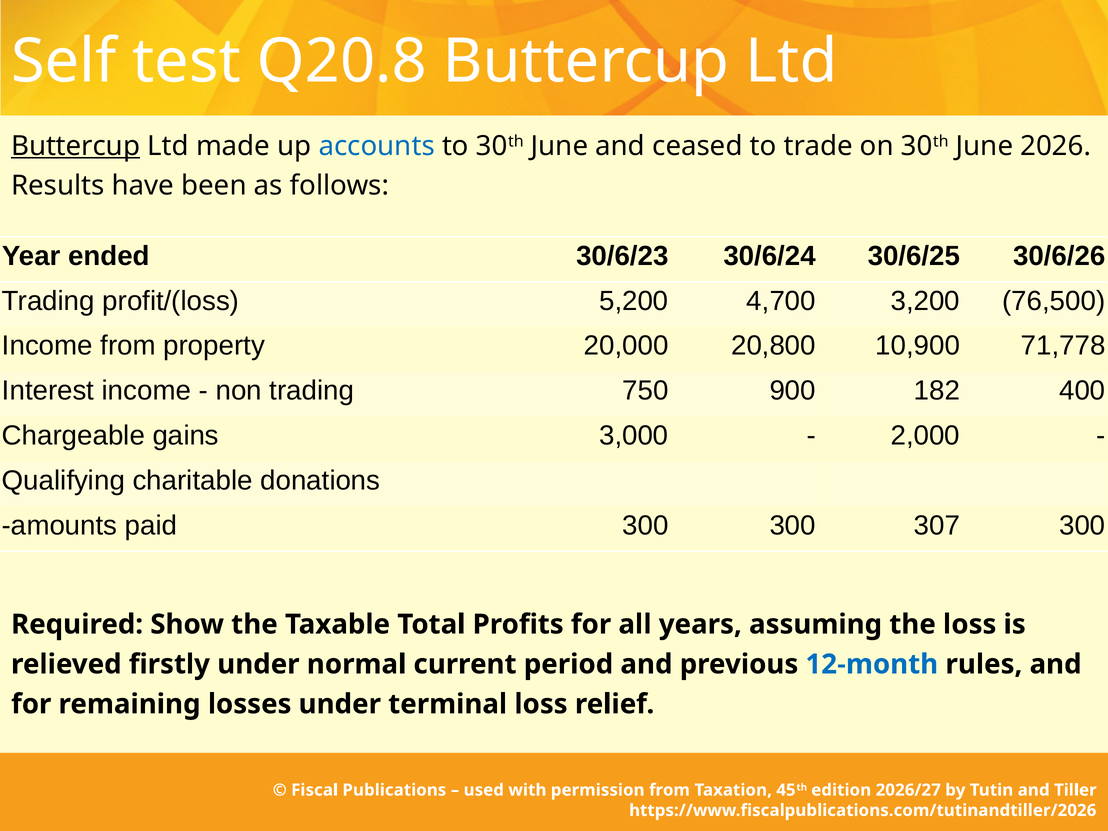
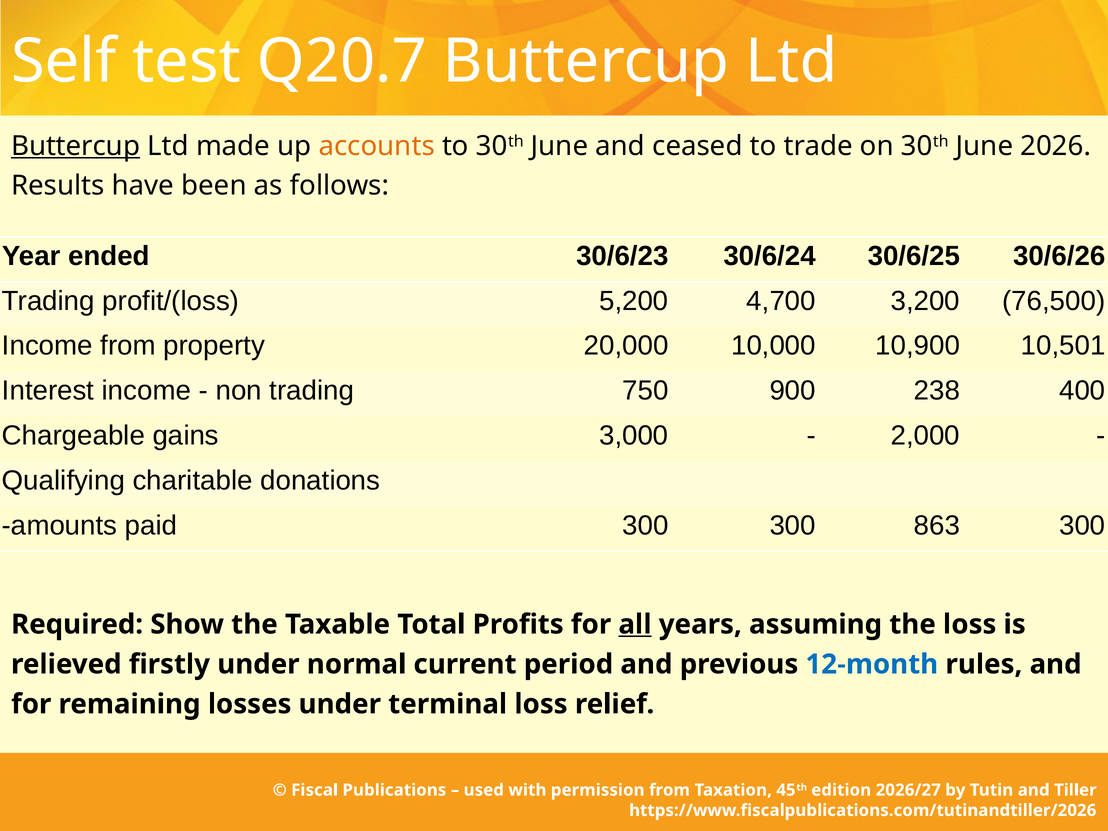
Q20.8: Q20.8 -> Q20.7 (342, 61)
accounts colour: blue -> orange (377, 146)
20,800: 20,800 -> 10,000 (773, 346)
71,778: 71,778 -> 10,501 (1063, 346)
182: 182 -> 238 (937, 391)
307: 307 -> 863 (937, 526)
all underline: none -> present (635, 624)
